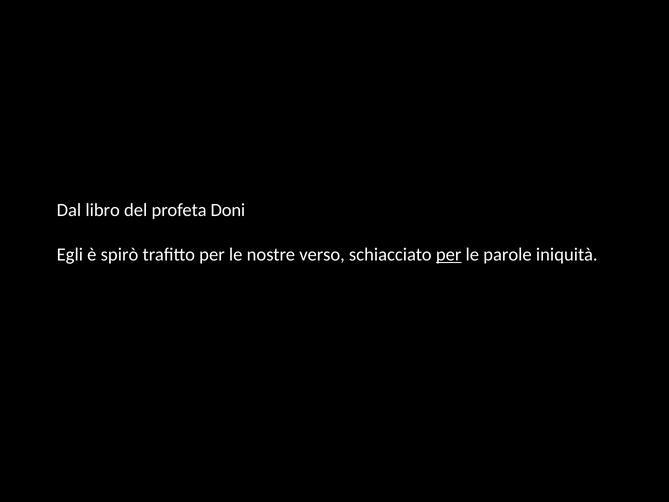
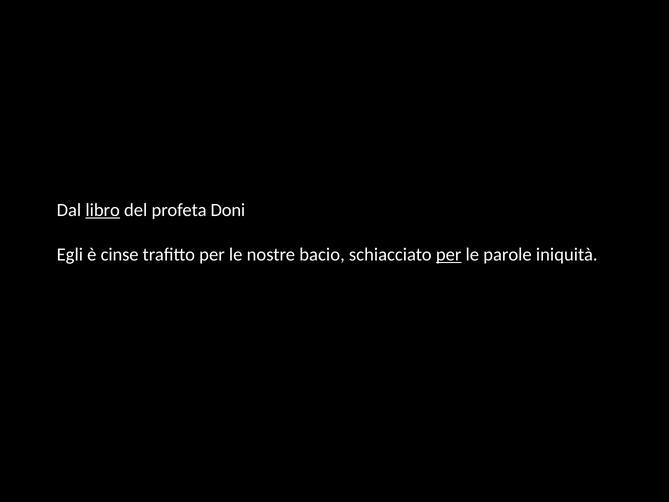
libro underline: none -> present (103, 210)
spirò: spirò -> cinse (120, 254)
verso: verso -> bacio (322, 254)
